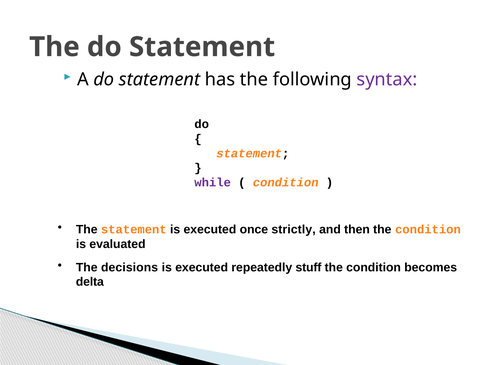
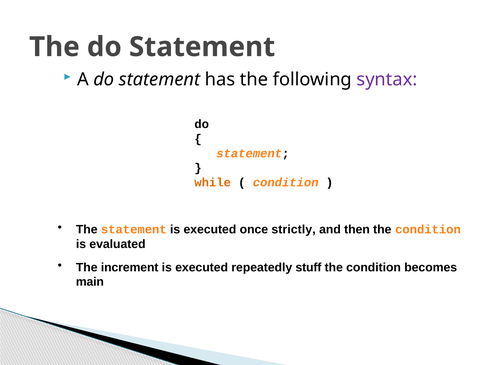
while colour: purple -> orange (213, 183)
decisions: decisions -> increment (130, 268)
delta: delta -> main (90, 282)
